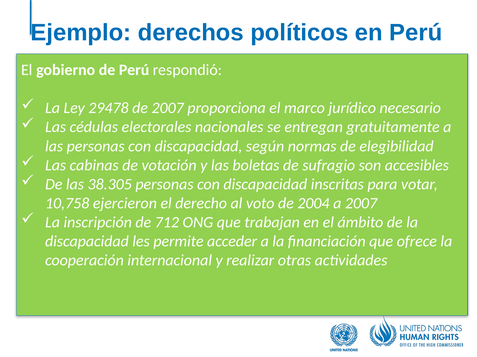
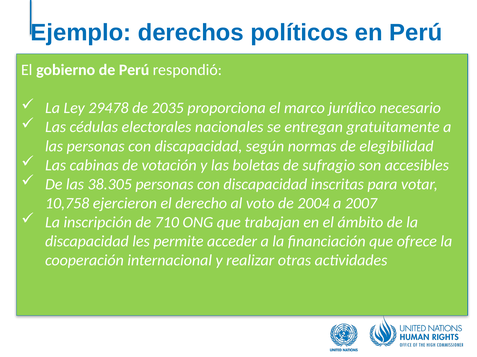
de 2007: 2007 -> 2035 (168, 108)
712: 712 -> 710 (167, 223)
